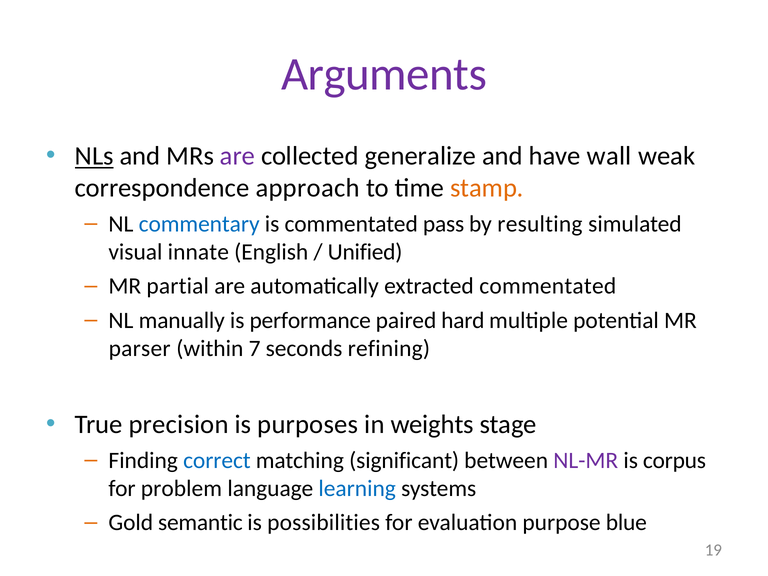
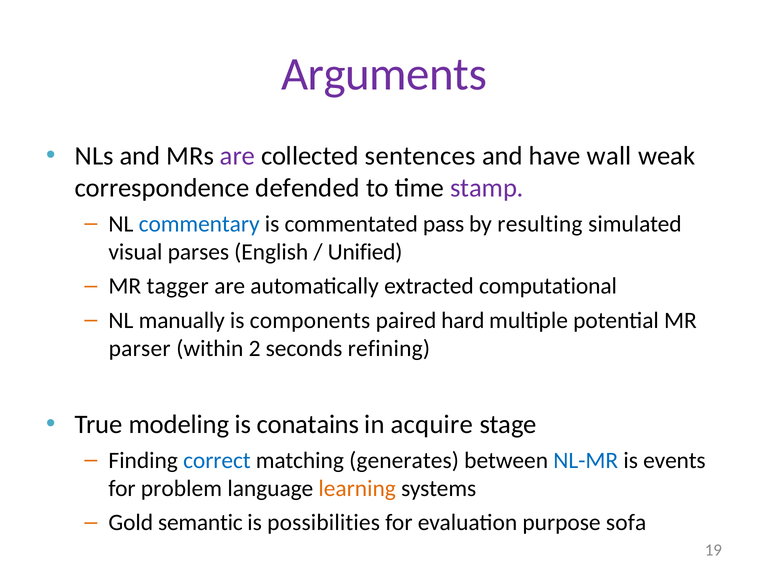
NLs underline: present -> none (94, 156)
generalize: generalize -> sentences (420, 156)
approach: approach -> defended (308, 188)
stamp colour: orange -> purple (487, 188)
innate: innate -> parses (198, 252)
partial: partial -> tagger (178, 286)
extracted commentated: commentated -> computational (548, 286)
performance: performance -> components (310, 320)
7: 7 -> 2 (255, 349)
precision: precision -> modeling (179, 424)
purposes: purposes -> conatains (308, 424)
weights: weights -> acquire (432, 424)
significant: significant -> generates (404, 460)
NL-MR colour: purple -> blue (586, 460)
corpus: corpus -> events (674, 460)
learning colour: blue -> orange (357, 488)
blue: blue -> sofa (626, 523)
